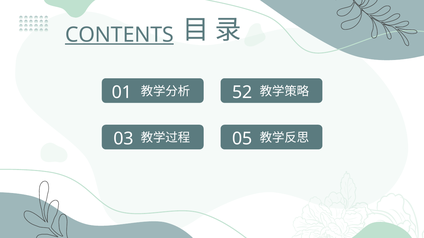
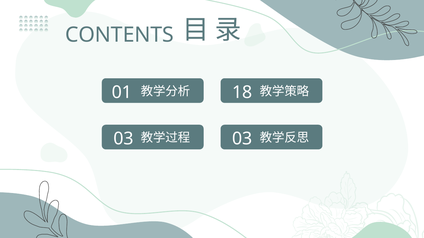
CONTENTS underline: present -> none (119, 35)
52: 52 -> 18 (242, 92)
05: 05 -> 03 (242, 139)
